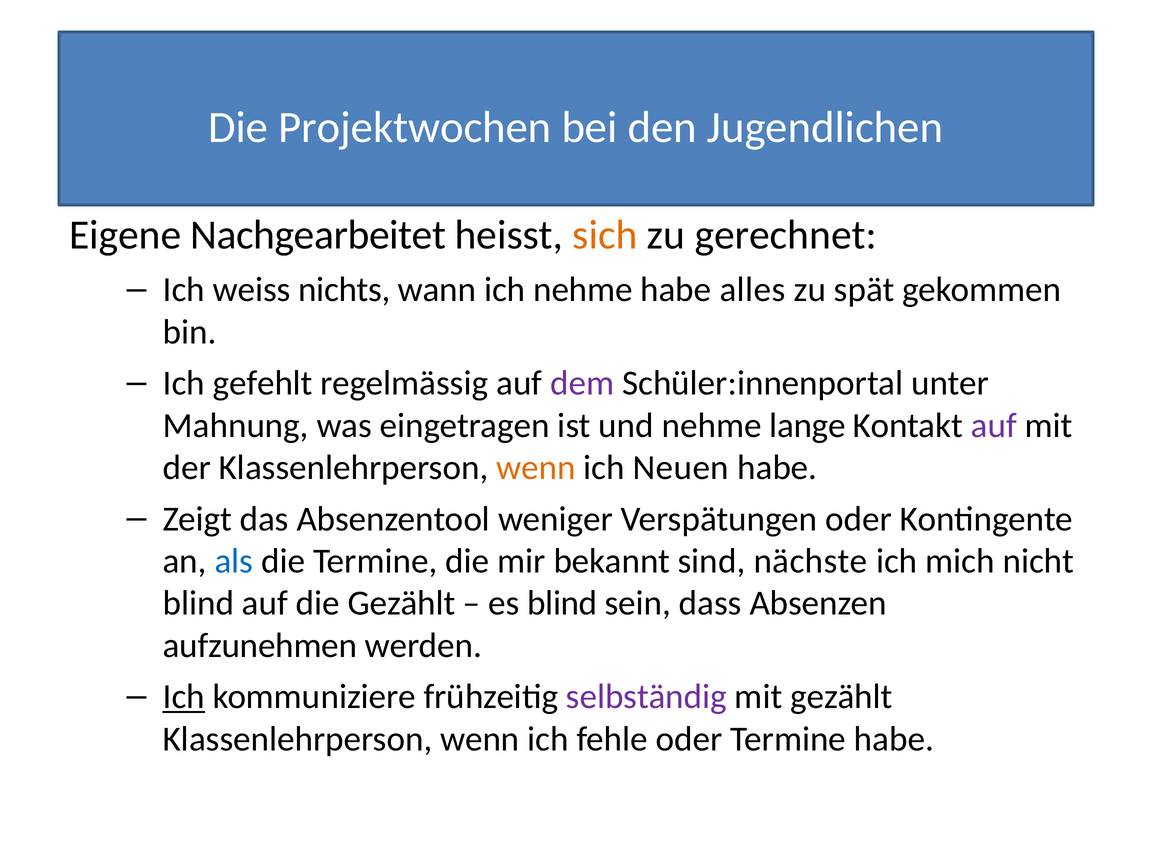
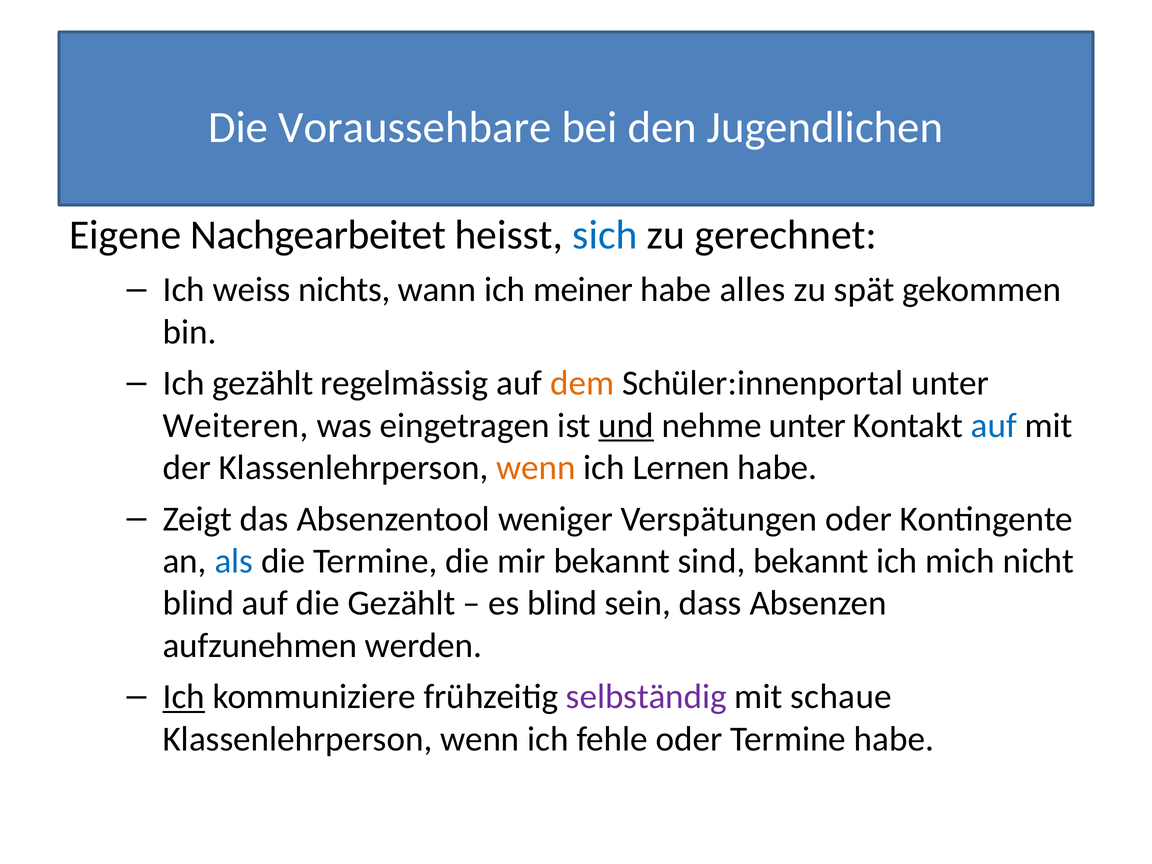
Projektwochen: Projektwochen -> Voraussehbare (415, 127)
sich colour: orange -> blue (605, 235)
ich nehme: nehme -> meiner (583, 290)
Ich gefehlt: gefehlt -> gezählt (263, 383)
dem colour: purple -> orange (582, 383)
Mahnung: Mahnung -> Weiteren (236, 425)
und underline: none -> present (626, 425)
nehme lange: lange -> unter (807, 425)
auf colour: purple -> blue (994, 425)
Neuen: Neuen -> Lernen (681, 468)
sind nächste: nächste -> bekannt (811, 561)
mit gezählt: gezählt -> schaue (841, 697)
